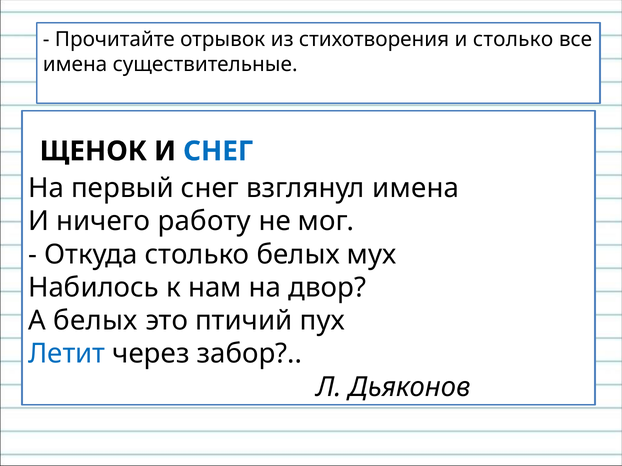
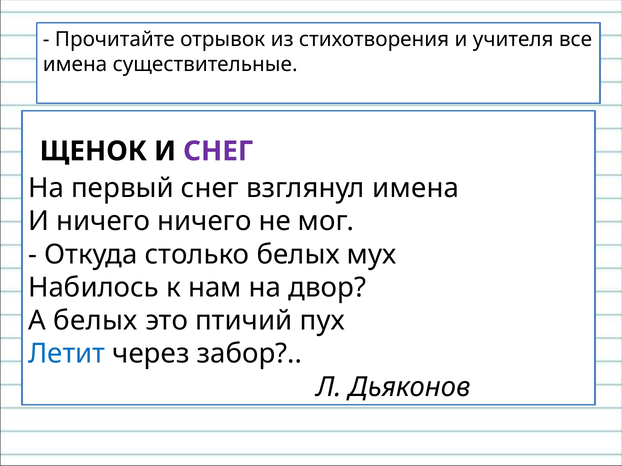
и столько: столько -> учителя (513, 40)
СНЕГ colour: blue -> purple (218, 151)
ничего работу: работу -> ничего (204, 222)
